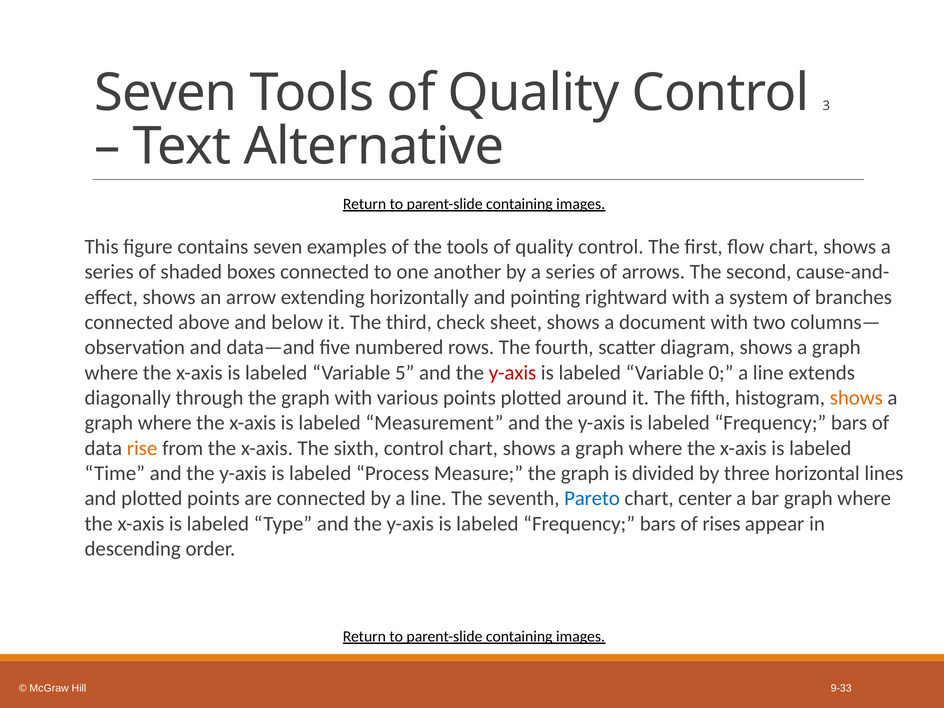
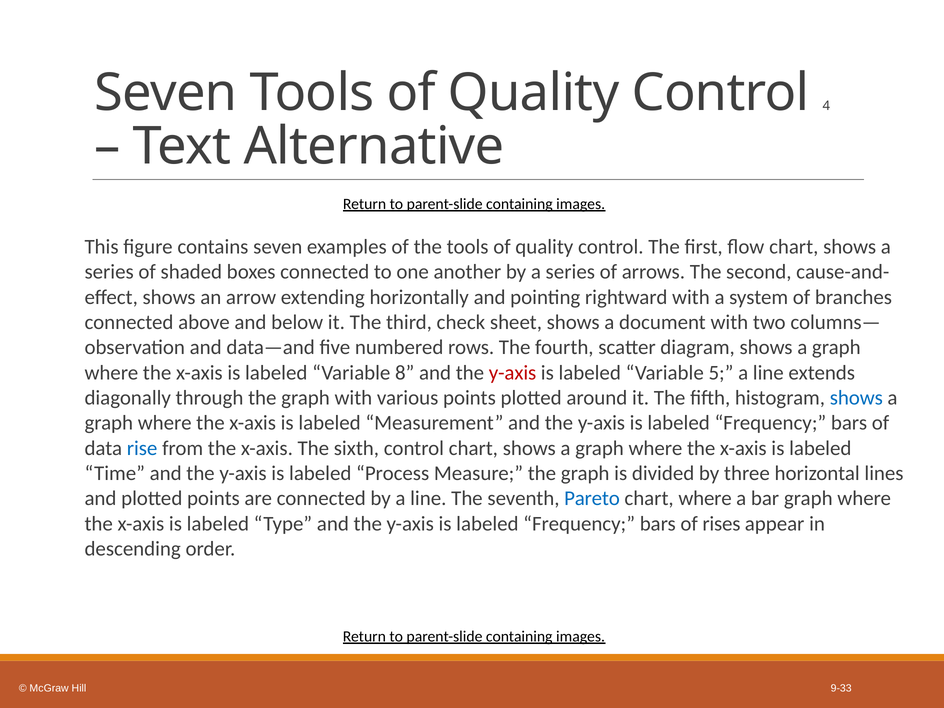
3: 3 -> 4 (826, 106)
5: 5 -> 8 (405, 373)
0: 0 -> 5 (721, 373)
shows colour: orange -> blue (856, 398)
rise colour: orange -> blue (142, 448)
chart center: center -> where (705, 498)
